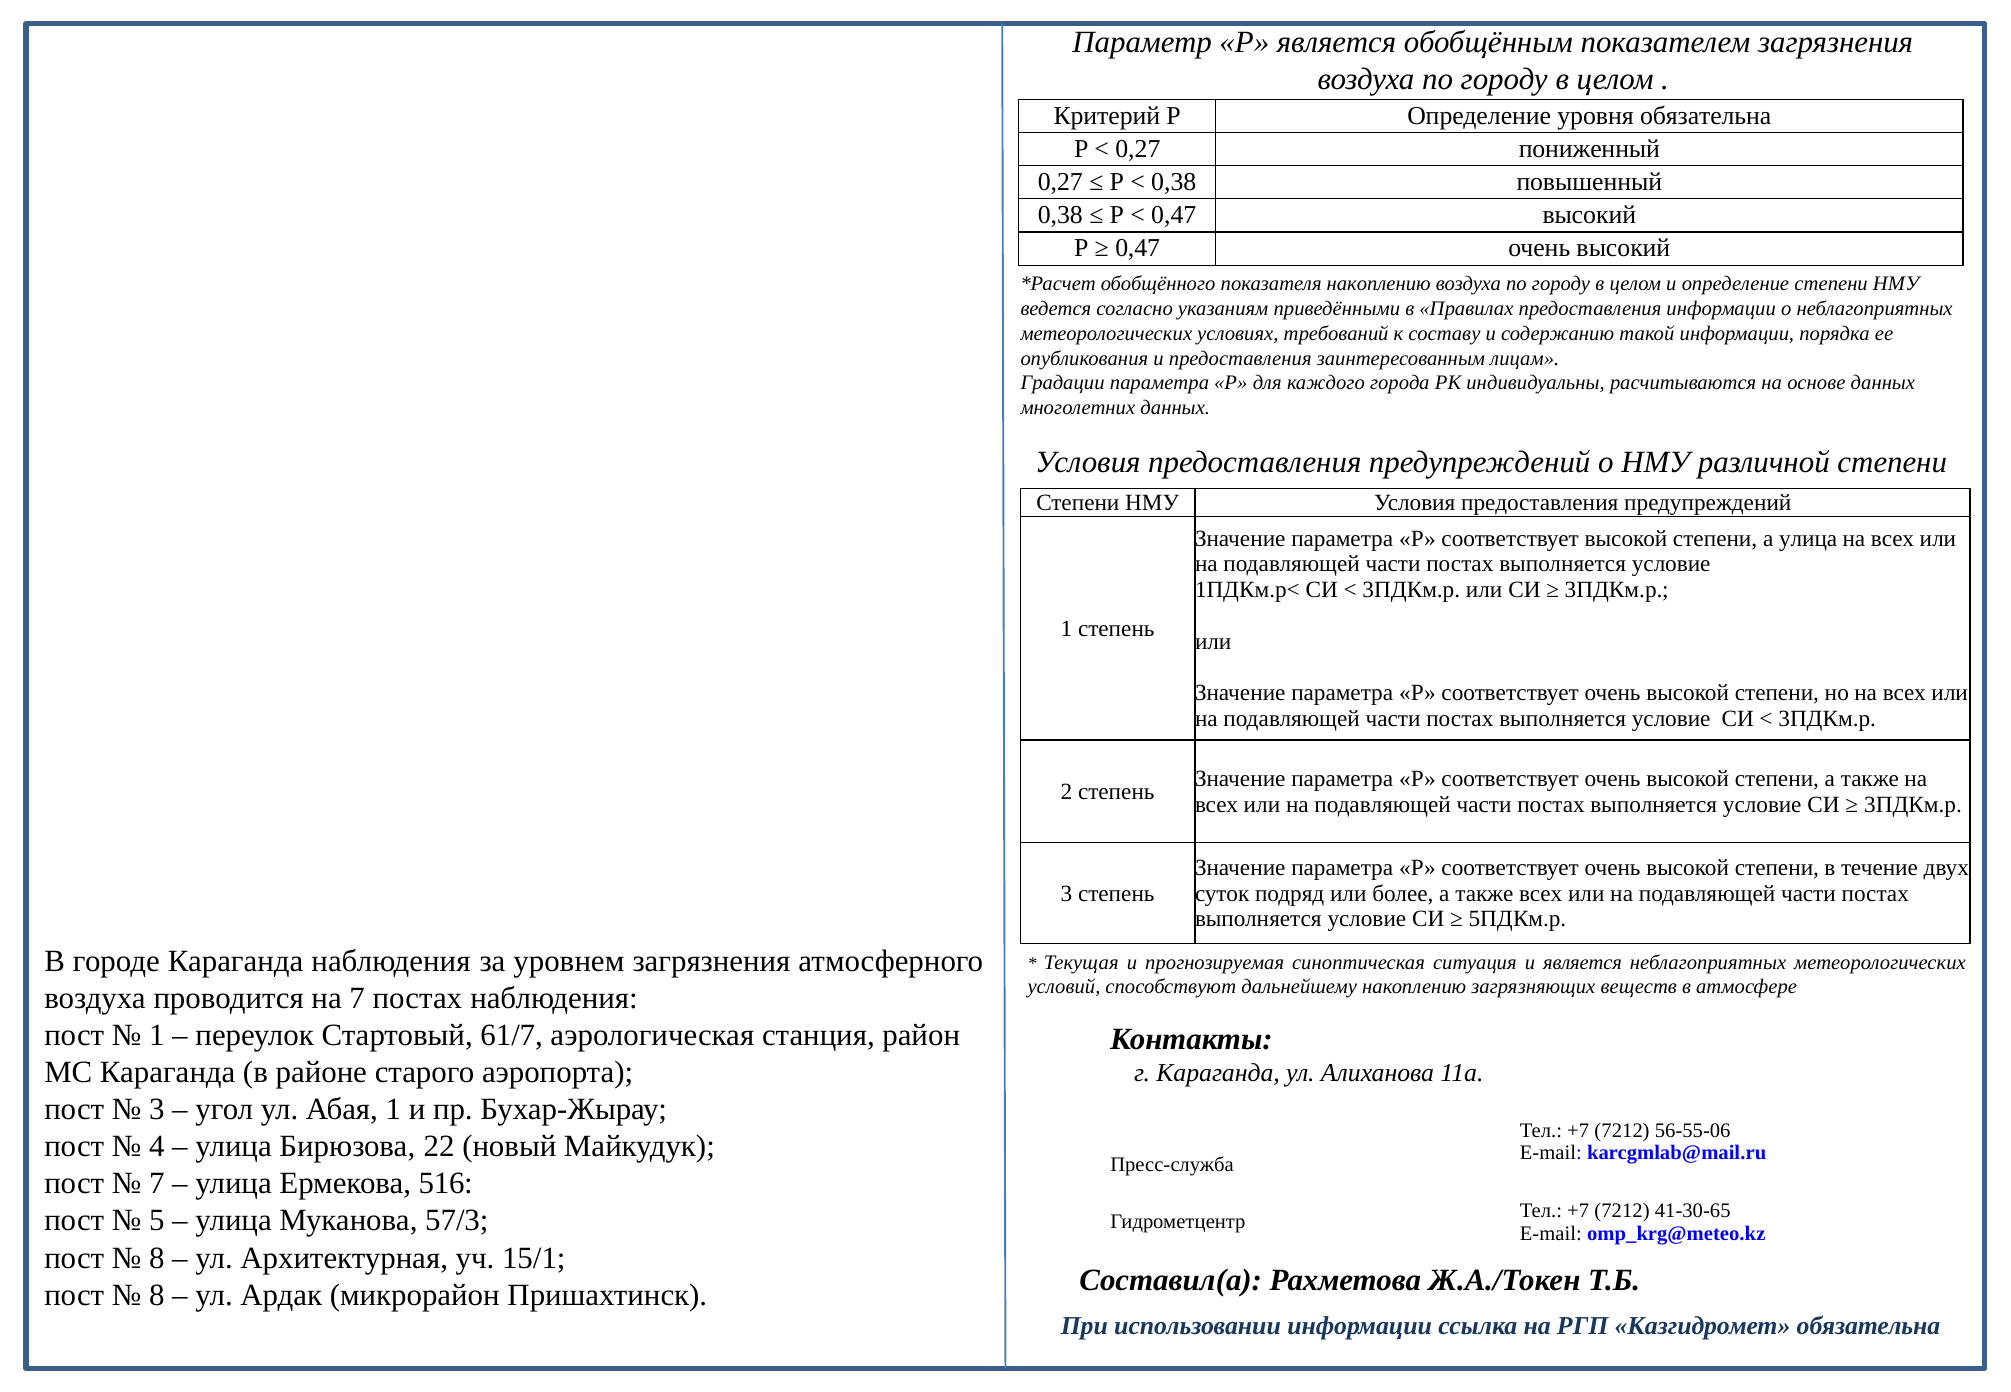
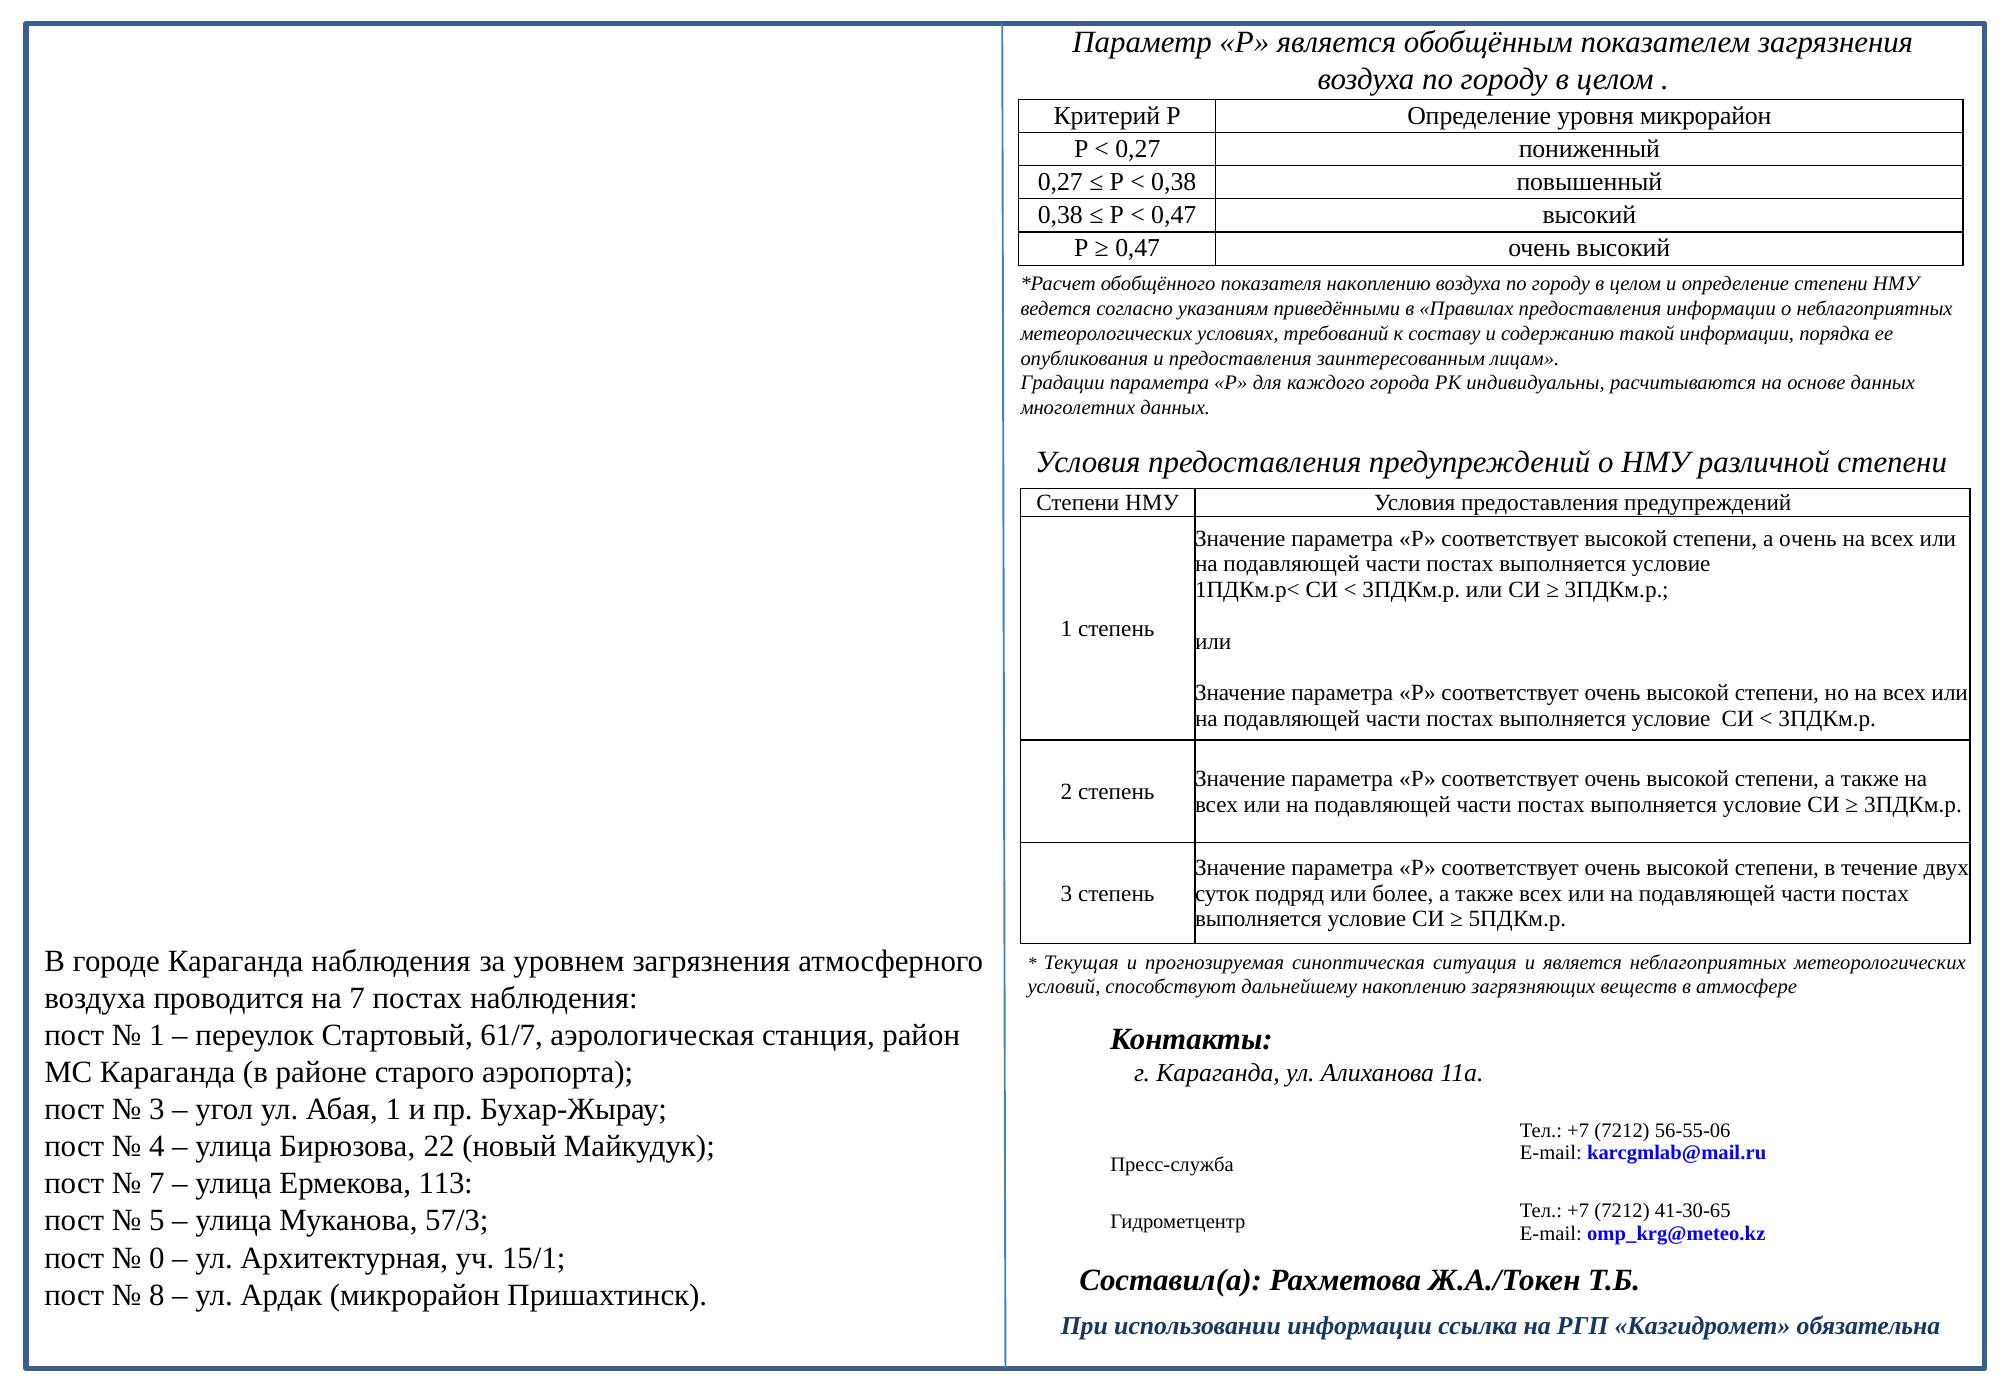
уровня обязательна: обязательна -> микрорайон (1706, 116)
а улица: улица -> очень (1808, 539)
516: 516 -> 113 (446, 1184)
8: 8 -> 0 (157, 1258)
